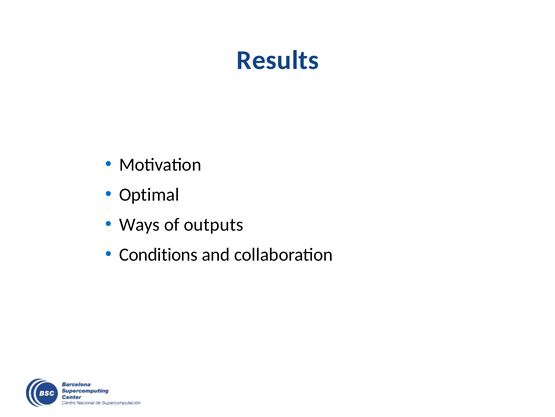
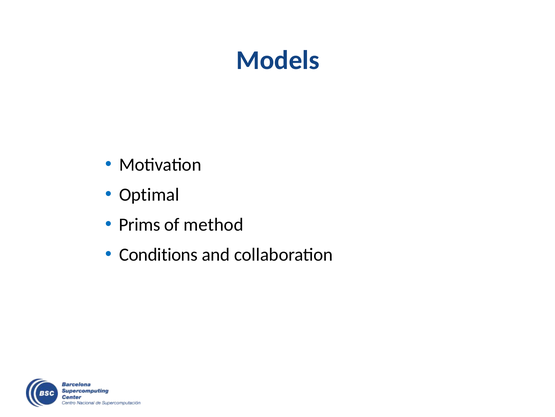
Results: Results -> Models (278, 60)
Ways: Ways -> Prims (140, 224)
outputs: outputs -> method (214, 224)
